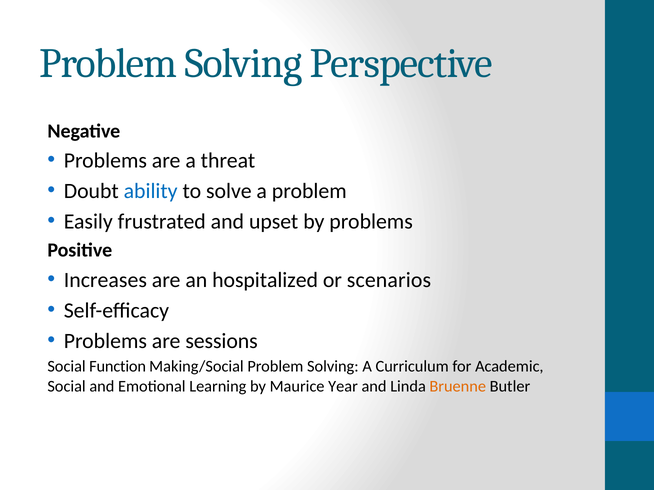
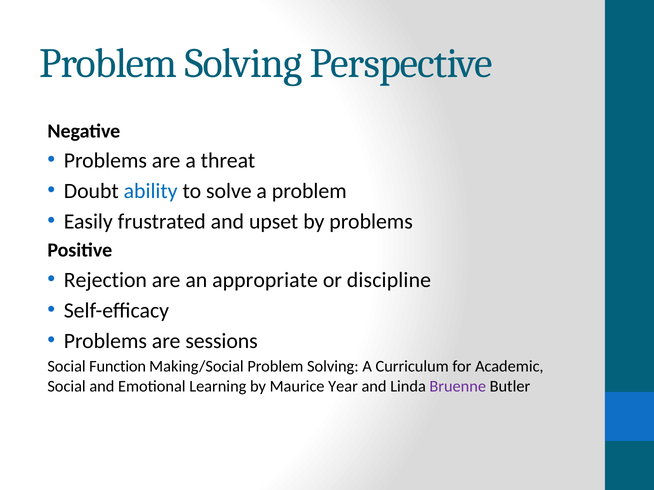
Increases: Increases -> Rejection (105, 280)
hospitalized: hospitalized -> appropriate (265, 280)
scenarios: scenarios -> discipline (389, 280)
Bruenne colour: orange -> purple (458, 387)
